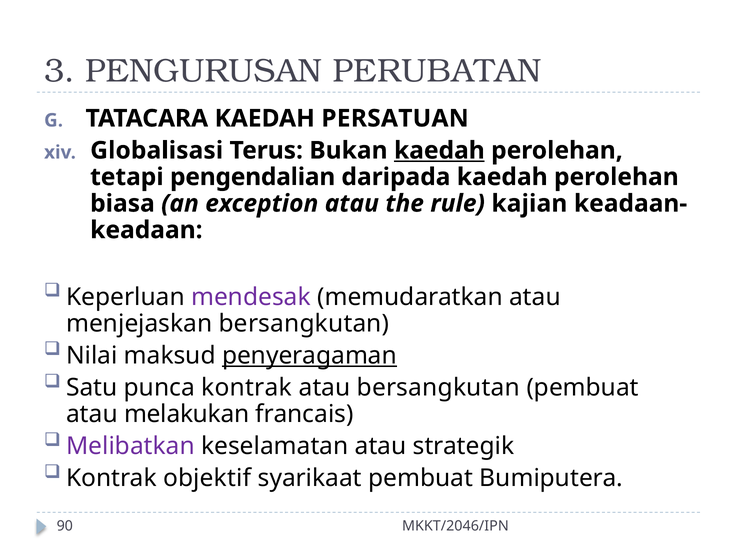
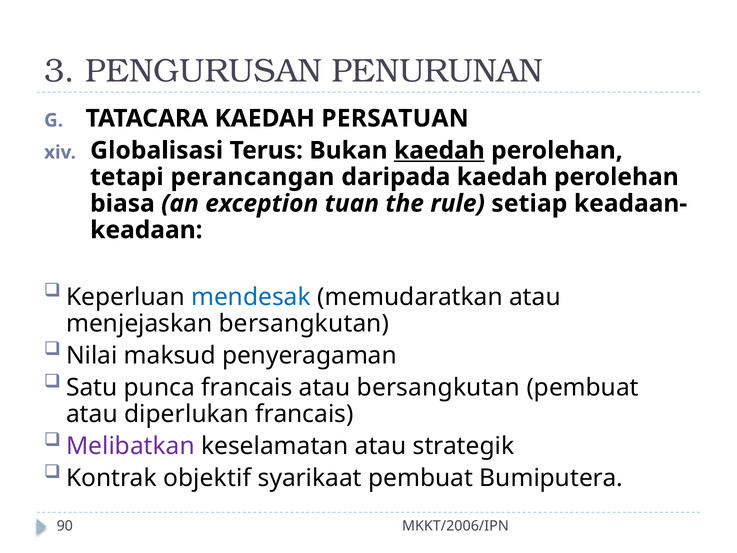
PERUBATAN: PERUBATAN -> PENURUNAN (437, 71)
pengendalian: pengendalian -> perancangan (252, 177)
exception atau: atau -> tuan (352, 203)
kajian: kajian -> setiap (529, 203)
mendesak colour: purple -> blue (251, 297)
penyeragaman underline: present -> none (309, 356)
punca kontrak: kontrak -> francais (247, 388)
melakukan: melakukan -> diperlukan (187, 414)
MKKT/2046/IPN: MKKT/2046/IPN -> MKKT/2006/IPN (455, 526)
